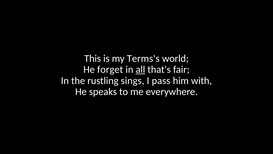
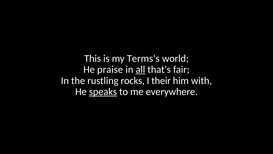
forget: forget -> praise (110, 69)
sings: sings -> rocks (133, 80)
pass: pass -> their (161, 80)
speaks underline: none -> present (103, 91)
